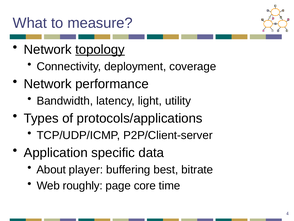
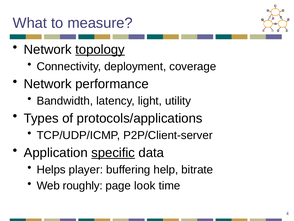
specific underline: none -> present (113, 152)
About: About -> Helps (51, 169)
best: best -> help (166, 169)
core: core -> look (145, 185)
